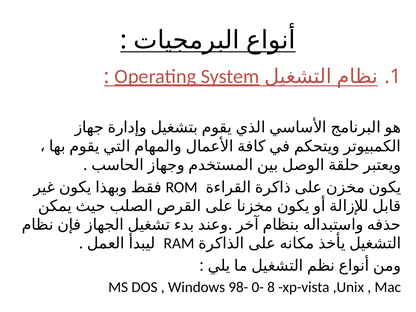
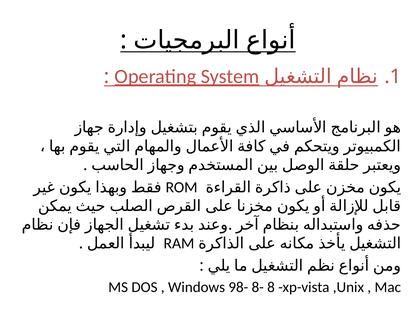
0-: 0- -> 8- (258, 287)
